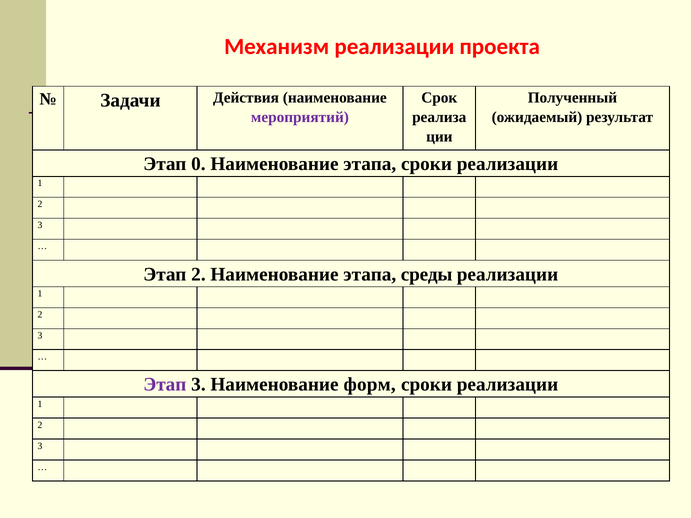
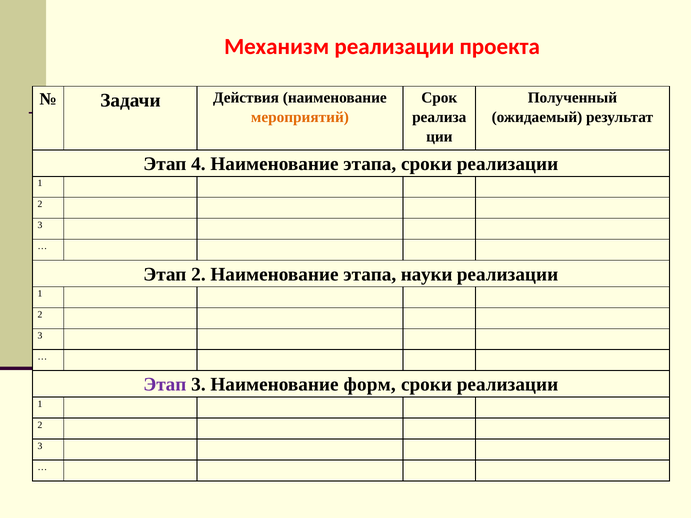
мероприятий colour: purple -> orange (300, 117)
0: 0 -> 4 (198, 164)
среды: среды -> науки (427, 274)
